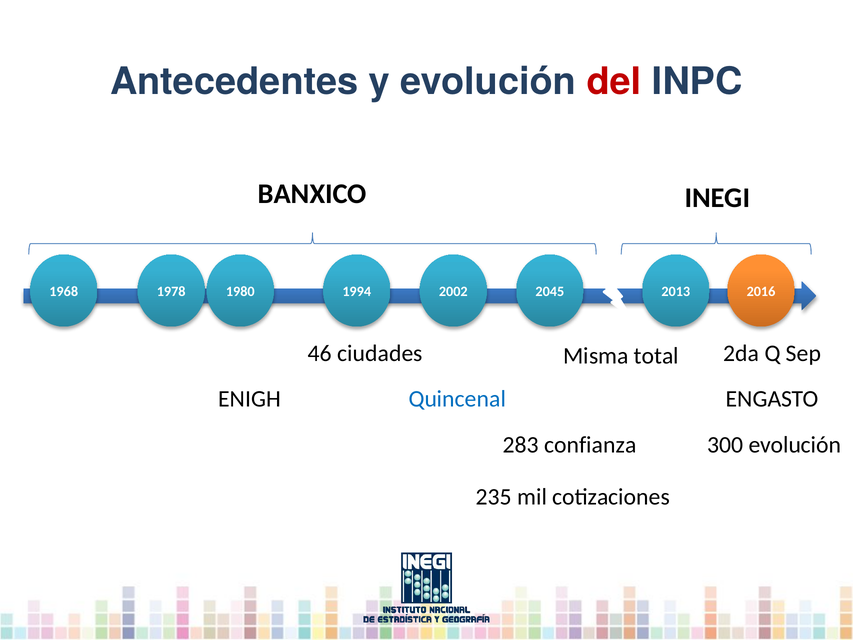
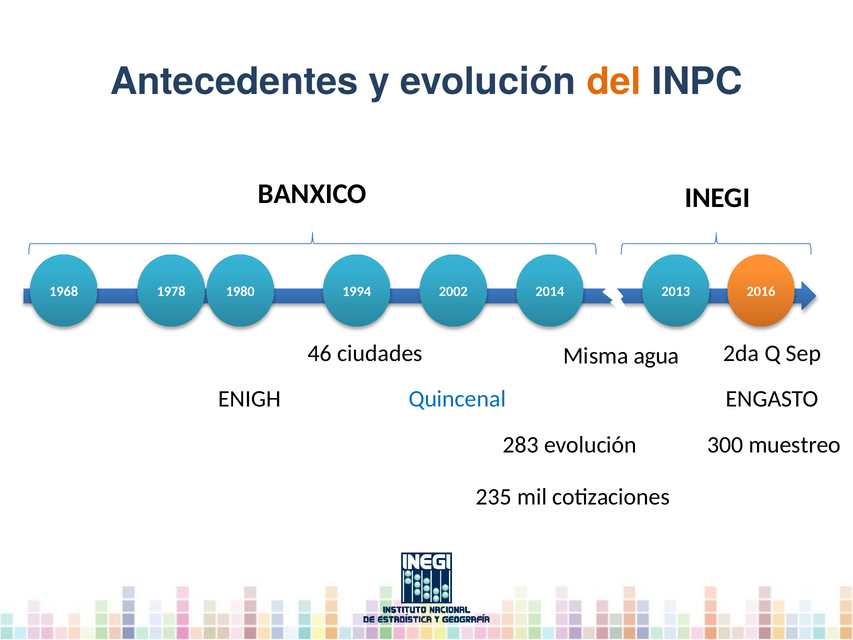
del colour: red -> orange (614, 82)
2045: 2045 -> 2014 (550, 292)
total: total -> agua (656, 356)
300 evolución: evolución -> muestreo (795, 445)
283 confianza: confianza -> evolución (590, 445)
